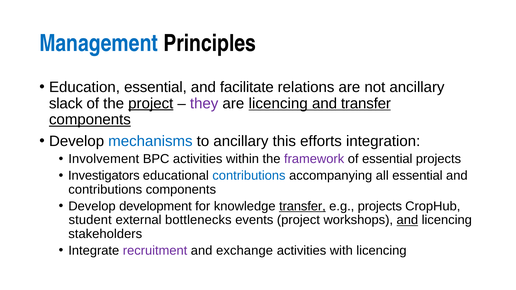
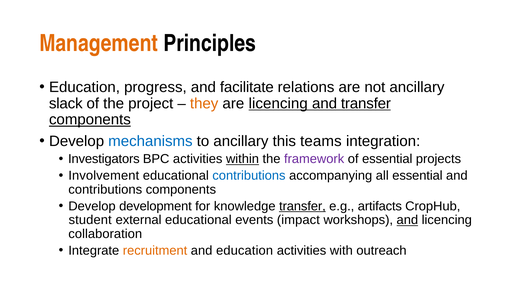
Management colour: blue -> orange (99, 43)
Education essential: essential -> progress (155, 87)
project underline: present -> none (151, 103)
they colour: purple -> orange (204, 103)
efforts: efforts -> teams (321, 141)
Involvement: Involvement -> Investigators (104, 159)
within underline: none -> present (242, 159)
Investigators: Investigators -> Involvement (104, 176)
e.g projects: projects -> artifacts (380, 206)
external bottlenecks: bottlenecks -> educational (198, 220)
events project: project -> impact (298, 220)
stakeholders: stakeholders -> collaboration (105, 234)
recruitment colour: purple -> orange (155, 251)
and exchange: exchange -> education (245, 251)
with licencing: licencing -> outreach (381, 251)
